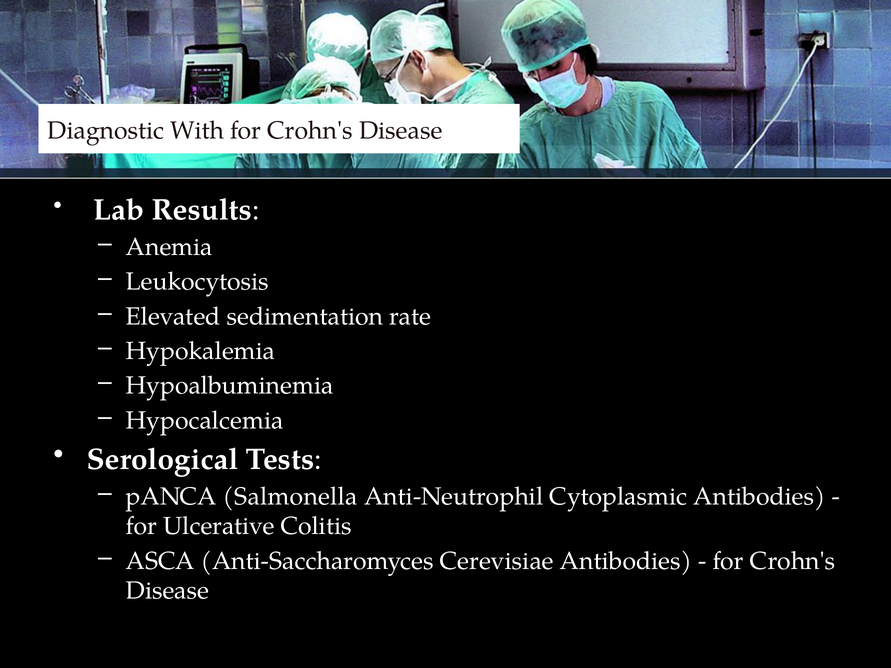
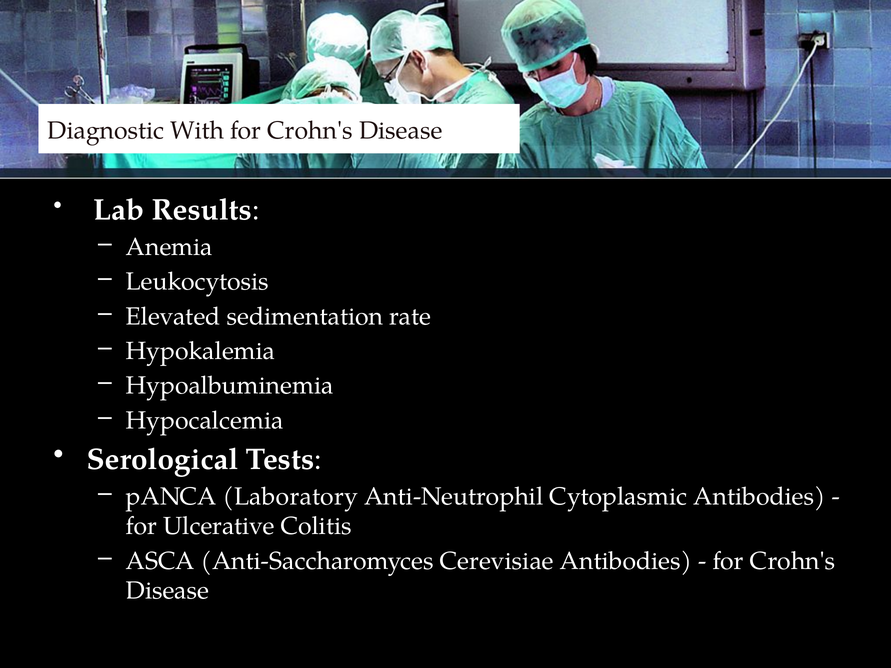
Salmonella: Salmonella -> Laboratory (290, 497)
